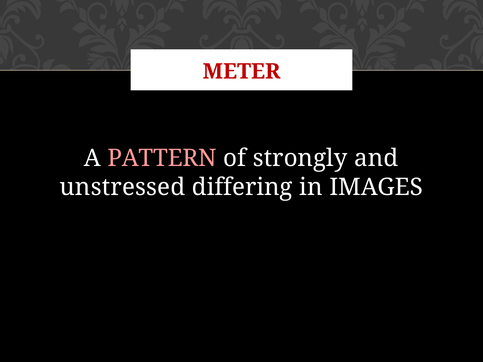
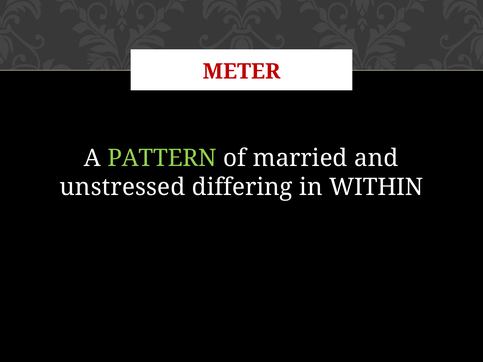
PATTERN colour: pink -> light green (162, 158)
strongly: strongly -> married (300, 158)
IMAGES: IMAGES -> WITHIN (376, 187)
